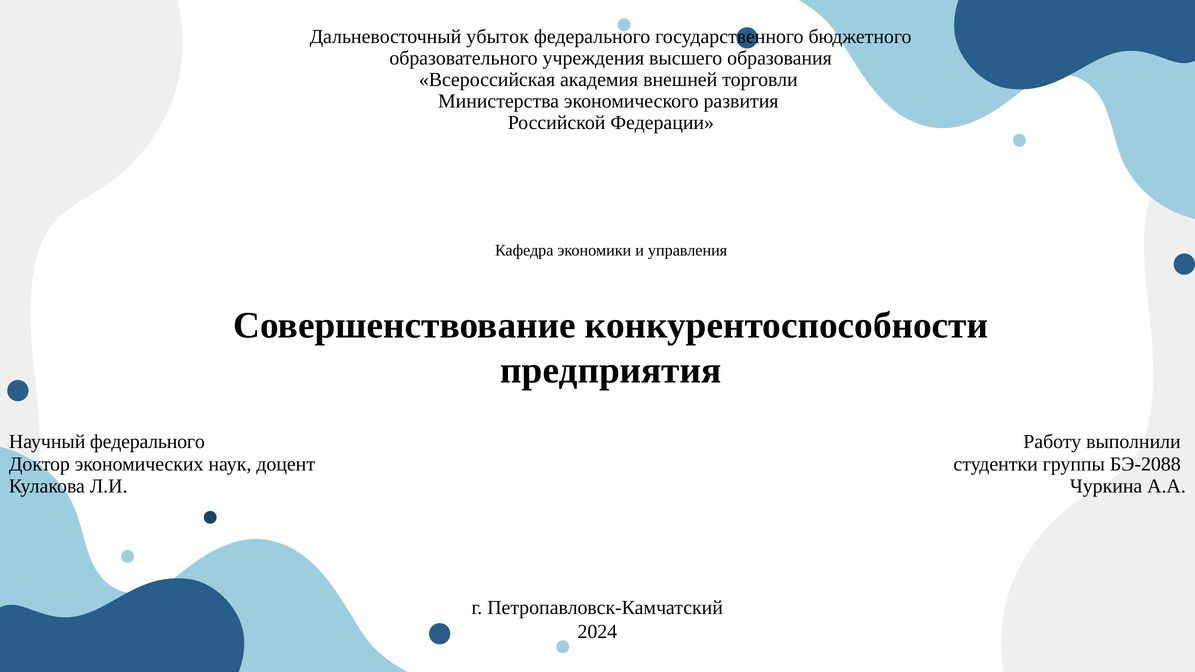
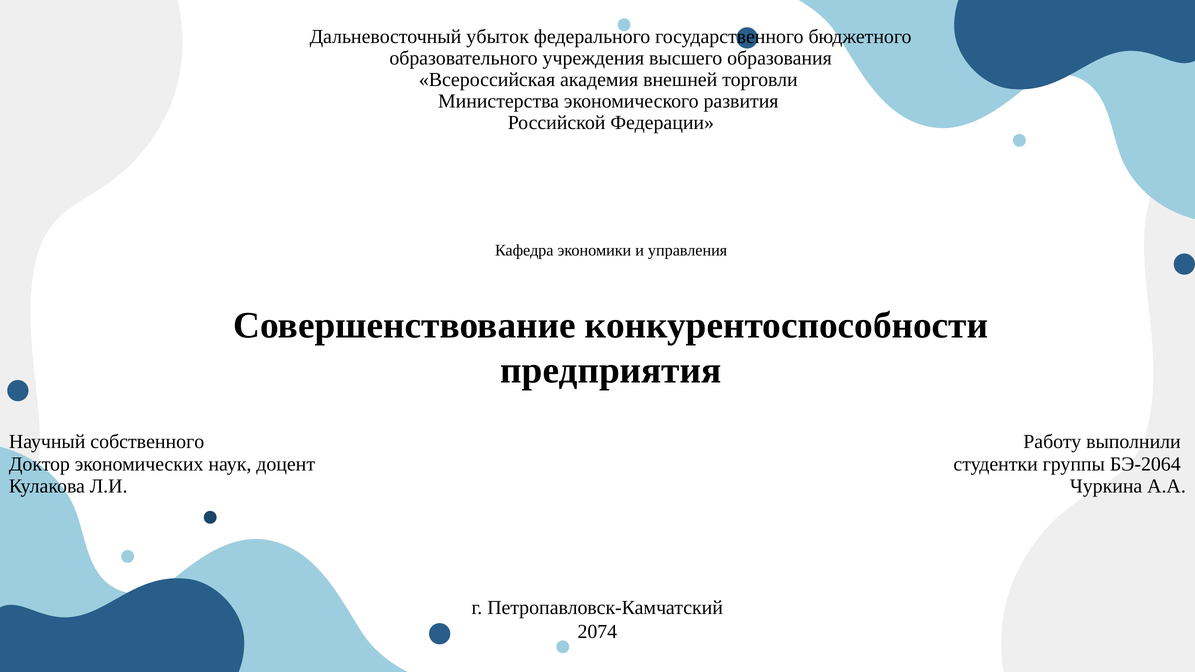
Научный федерального: федерального -> собственного (147, 442)
БЭ-2088: БЭ-2088 -> БЭ-2064 (1145, 464)
2024: 2024 -> 2074 (597, 632)
